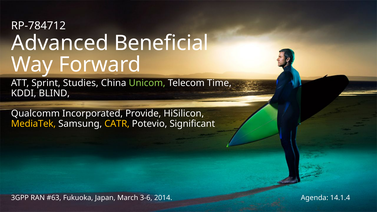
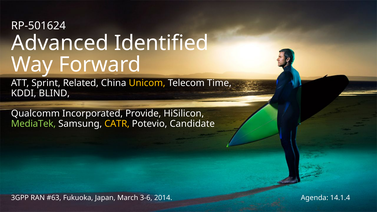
RP-784712: RP-784712 -> RP-501624 (38, 26)
Beneficial: Beneficial -> Identified (161, 43)
Studies: Studies -> Related (81, 83)
Unicom colour: light green -> yellow (147, 83)
MediaTek colour: yellow -> light green (33, 124)
Significant: Significant -> Candidate (192, 124)
